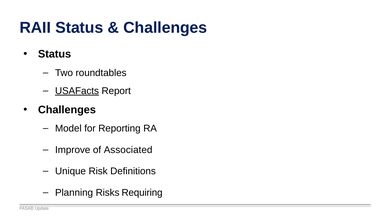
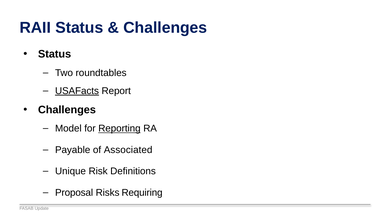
Reporting underline: none -> present (119, 128)
Improve: Improve -> Payable (73, 149)
Planning: Planning -> Proposal (74, 192)
